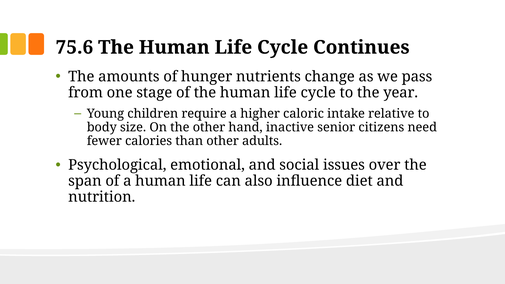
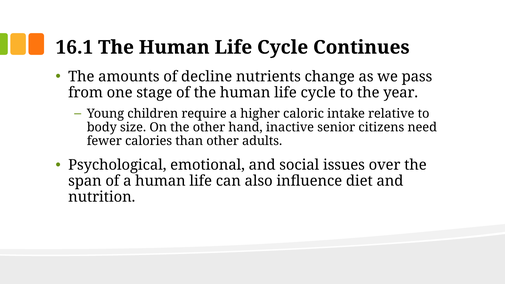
75.6: 75.6 -> 16.1 (74, 47)
hunger: hunger -> decline (207, 77)
